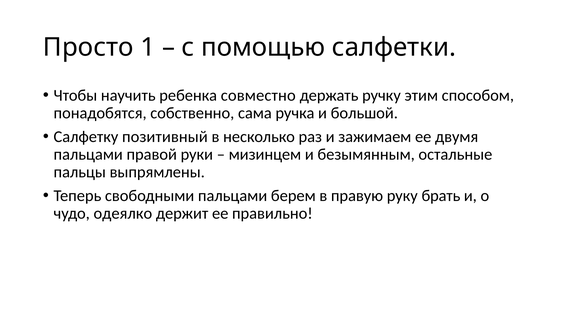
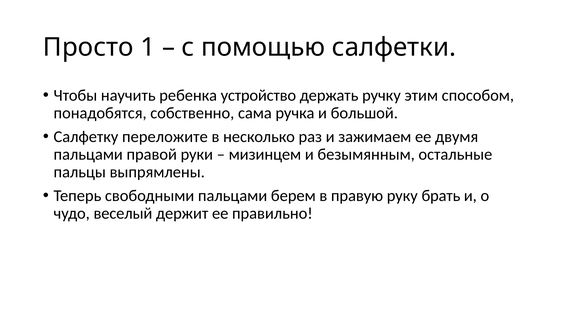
совместно: совместно -> устройство (258, 95)
позитивный: позитивный -> переложите (165, 137)
одеялко: одеялко -> веселый (123, 214)
